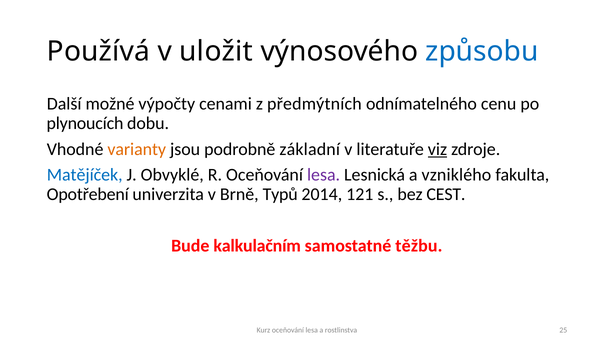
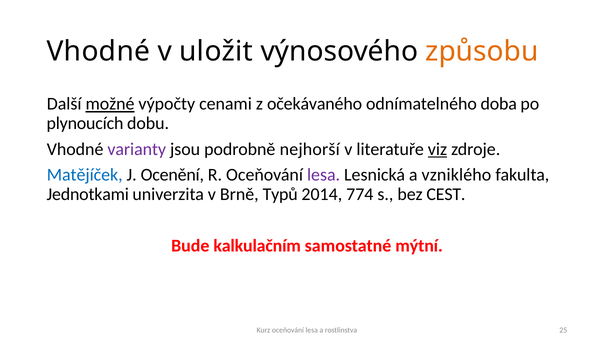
Používá: Používá -> Vhodné (98, 52)
způsobu colour: blue -> orange (482, 52)
možné underline: none -> present (110, 104)
předmýtních: předmýtních -> očekávaného (315, 104)
cenu: cenu -> doba (499, 104)
varianty colour: orange -> purple (137, 149)
základní: základní -> nejhorší (310, 149)
Obvyklé: Obvyklé -> Ocenění (172, 175)
Opotřebení: Opotřebení -> Jednotkami (88, 194)
121: 121 -> 774 (360, 194)
těžbu: těžbu -> mýtní (419, 245)
